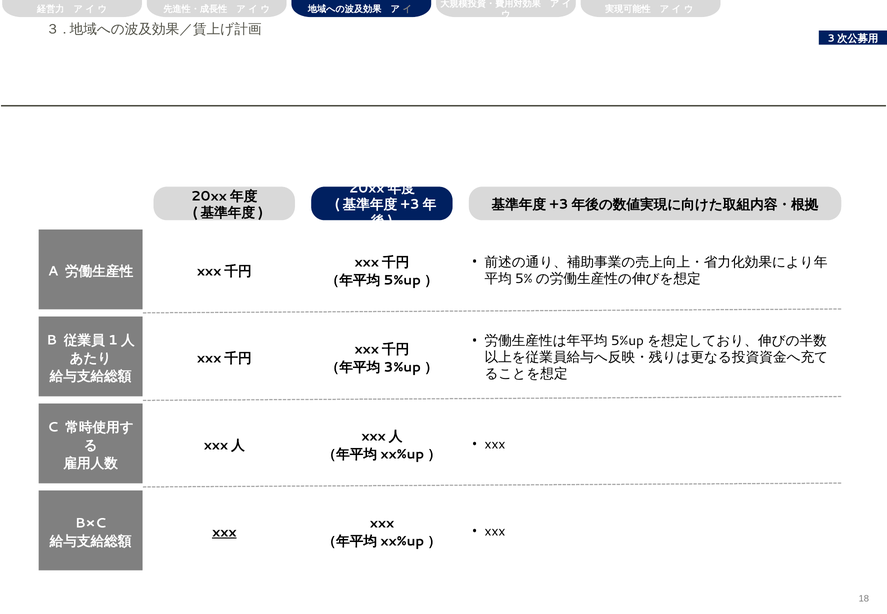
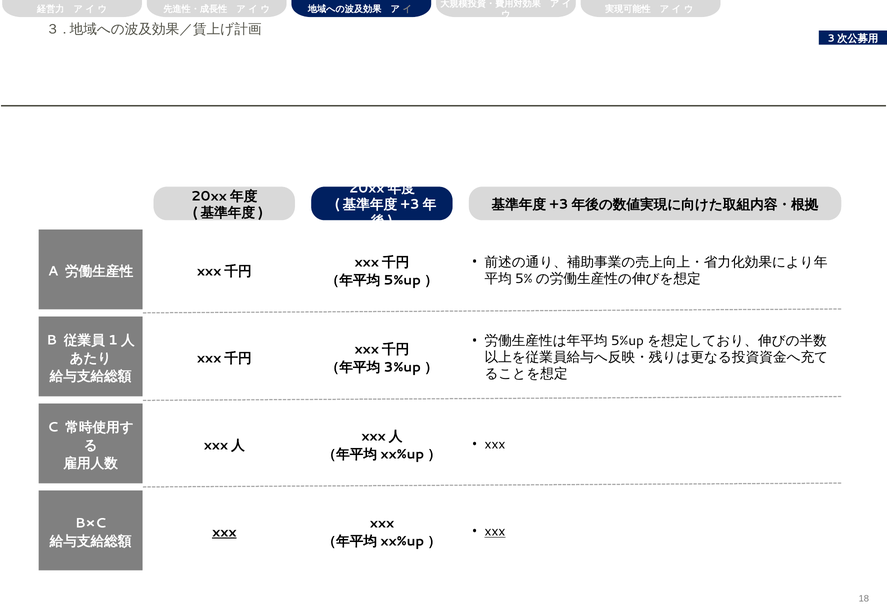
xxx underline: none -> present (495, 531)
